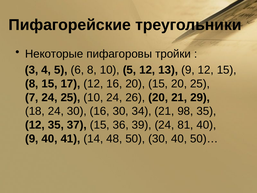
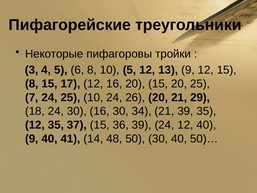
21 98: 98 -> 39 (185, 111)
24 81: 81 -> 12 (185, 125)
